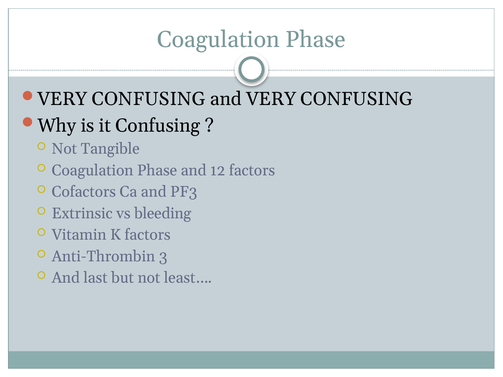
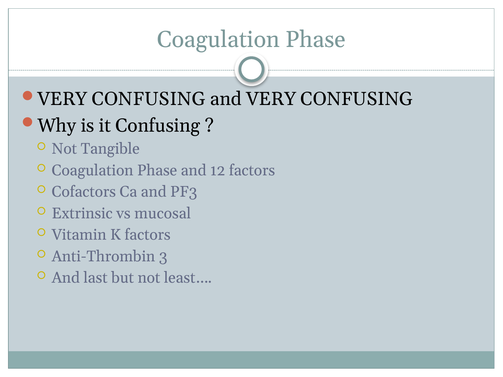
bleeding: bleeding -> mucosal (163, 213)
